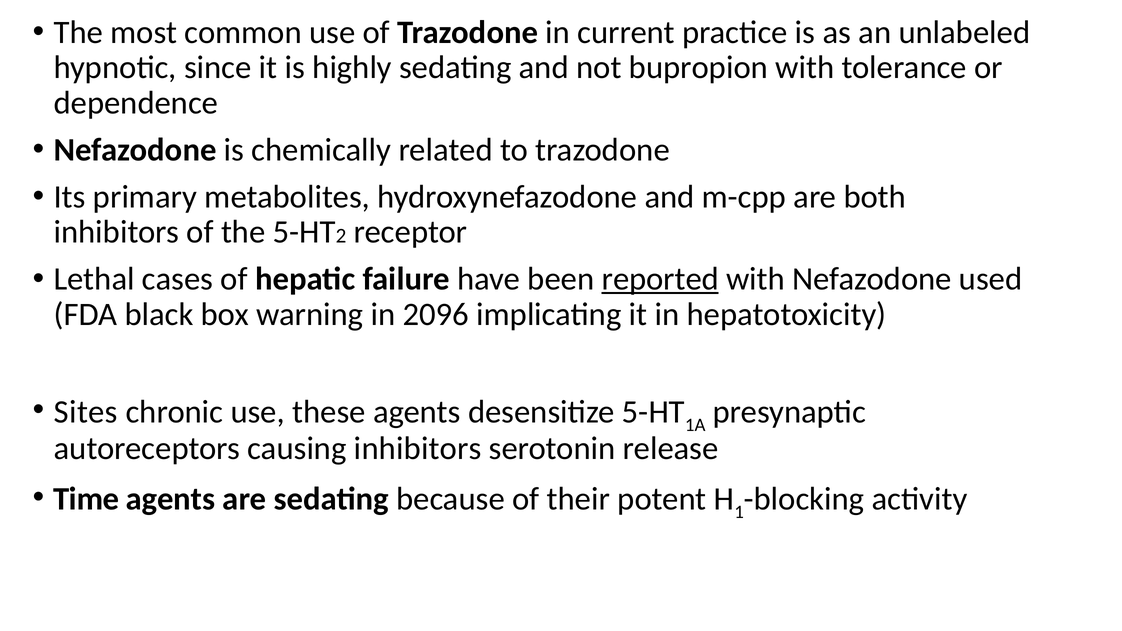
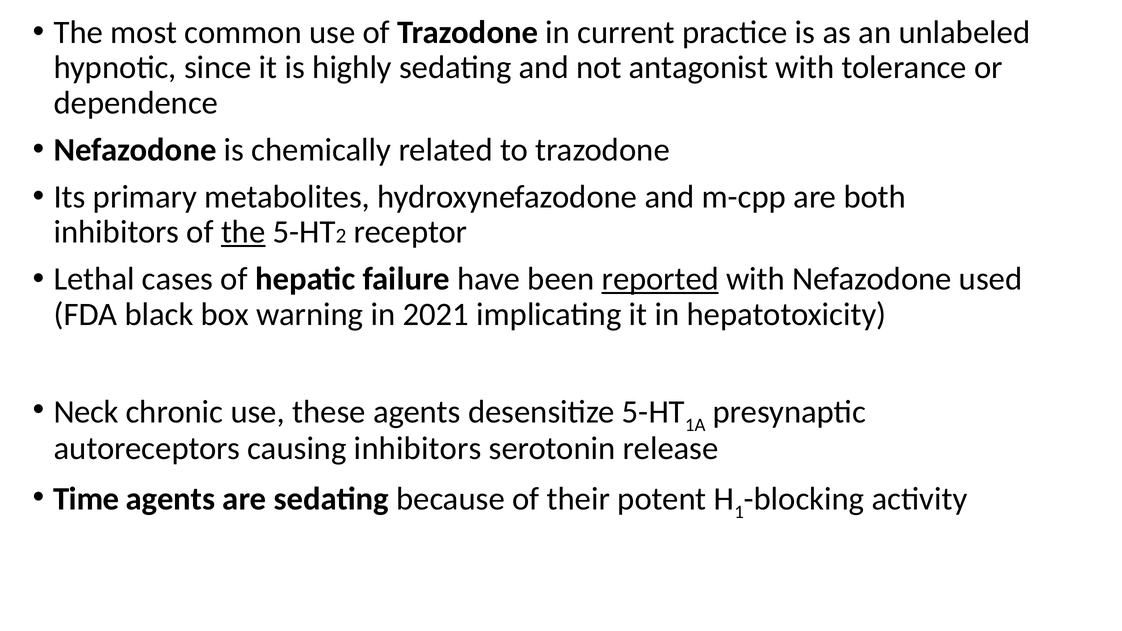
bupropion: bupropion -> antagonist (698, 68)
the underline: none -> present (243, 232)
2096: 2096 -> 2021 (436, 314)
Sites: Sites -> Neck (86, 412)
